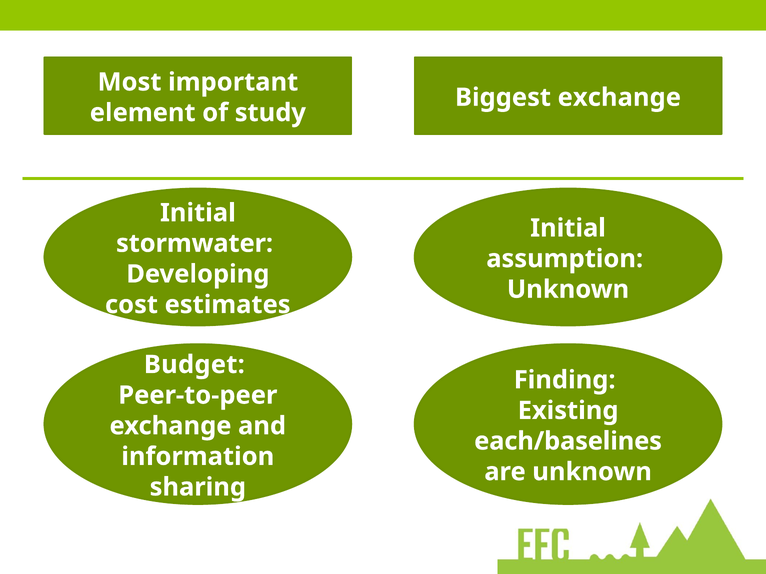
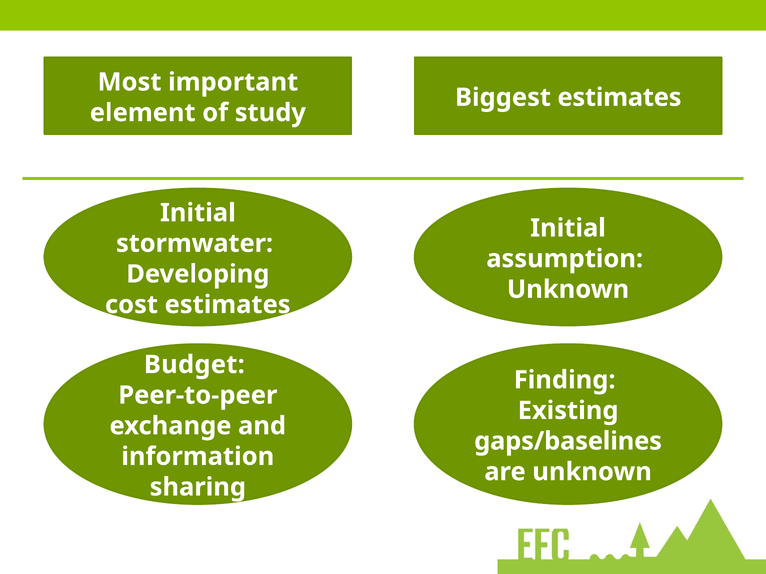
Biggest exchange: exchange -> estimates (619, 98)
each/baselines: each/baselines -> gaps/baselines (568, 442)
